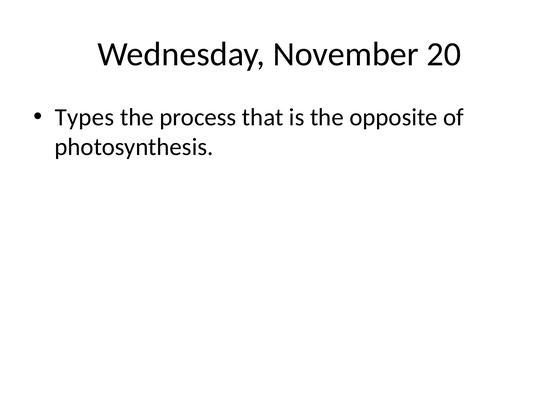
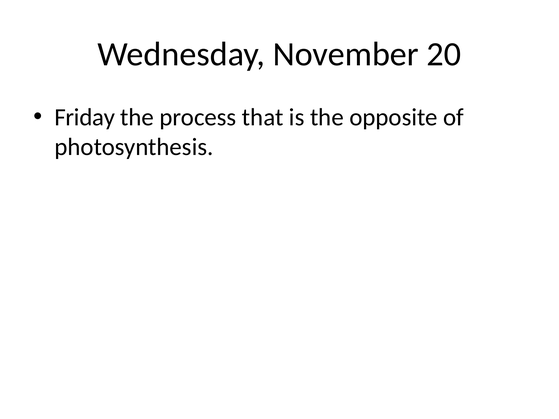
Types: Types -> Friday (85, 117)
